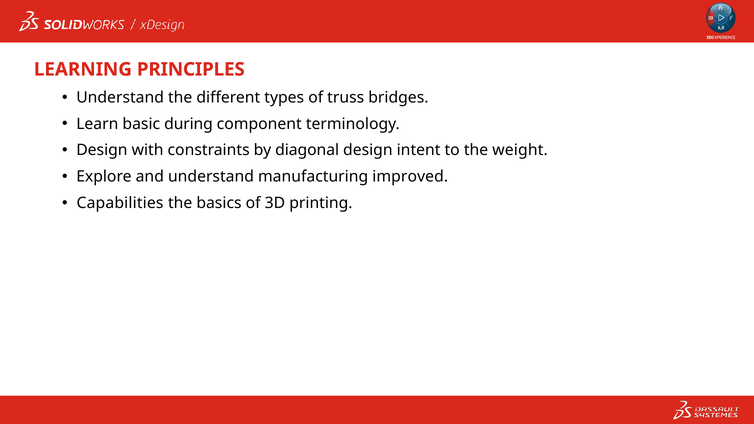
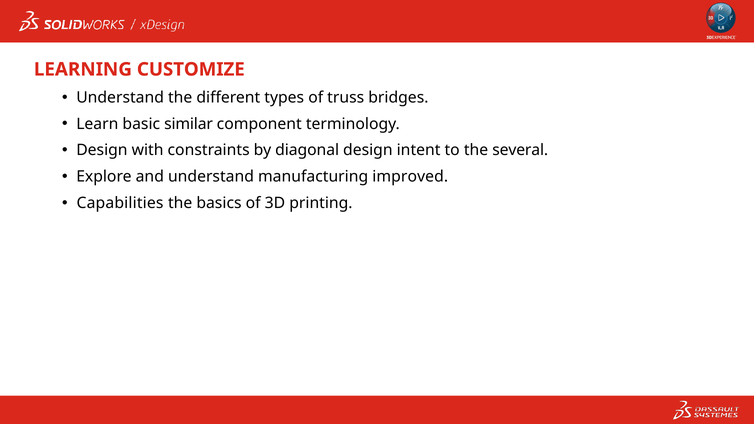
PRINCIPLES: PRINCIPLES -> CUSTOMIZE (191, 69)
during: during -> similar (189, 124)
weight: weight -> several (520, 150)
